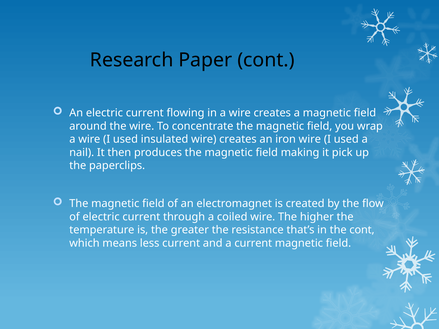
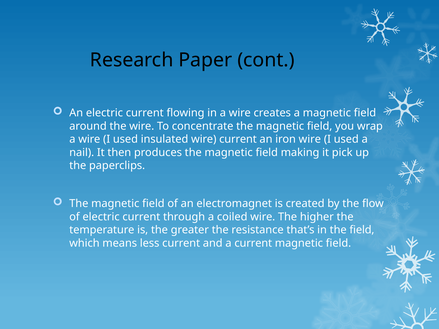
insulated wire creates: creates -> current (238, 139)
the cont: cont -> field (362, 230)
